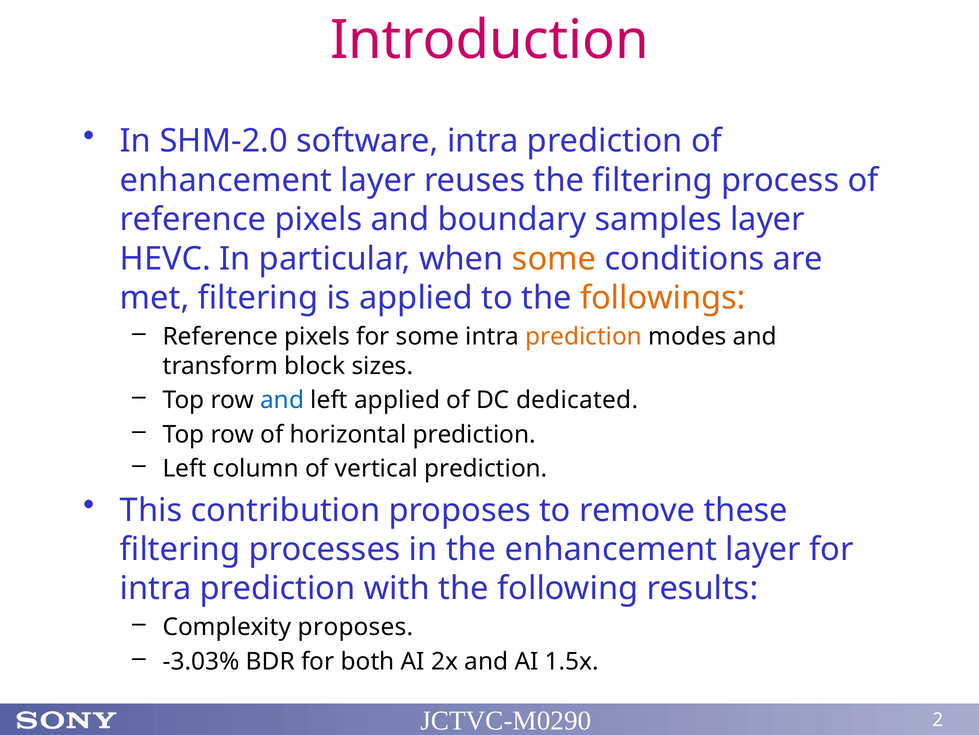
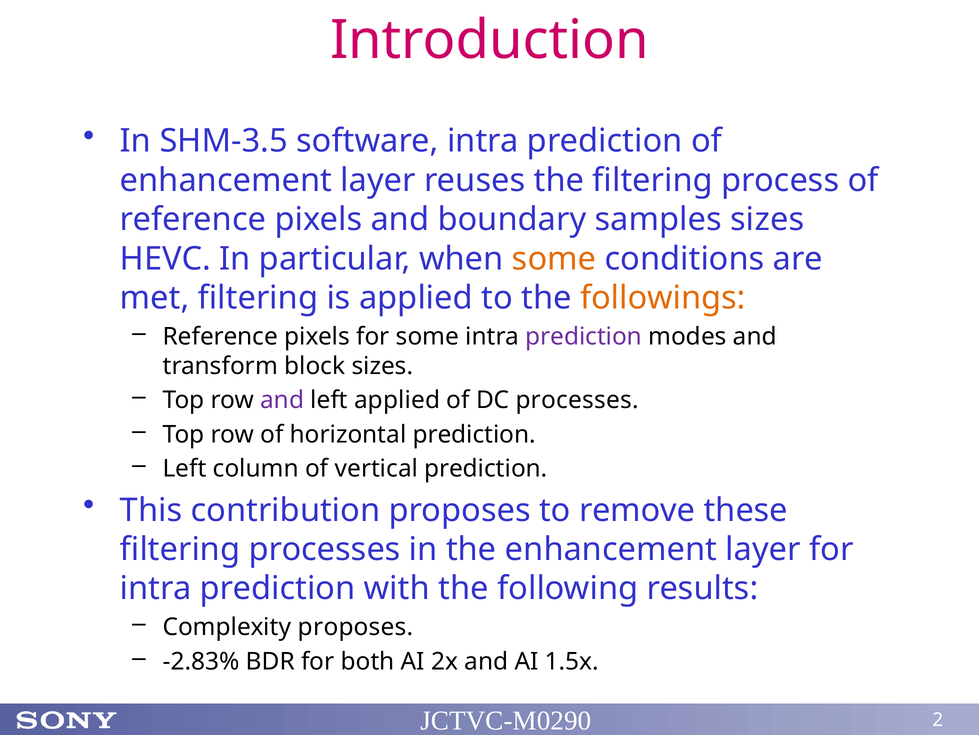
SHM-2.0: SHM-2.0 -> SHM-3.5 (224, 141)
samples layer: layer -> sizes (767, 219)
prediction colour: orange -> purple (584, 336)
and colour: blue -> purple (282, 400)
DC dedicated: dedicated -> processes (577, 400)
-3.03%: -3.03% -> -2.83% (201, 661)
